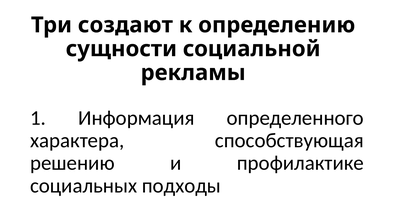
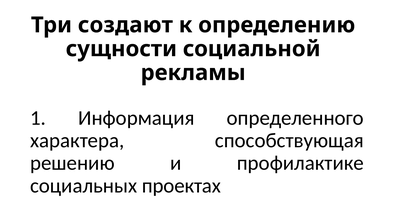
подходы: подходы -> проектах (181, 186)
